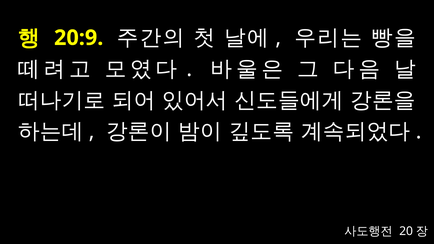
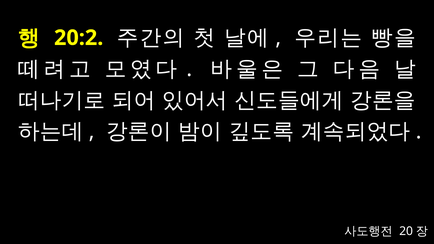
20:9: 20:9 -> 20:2 (79, 38)
